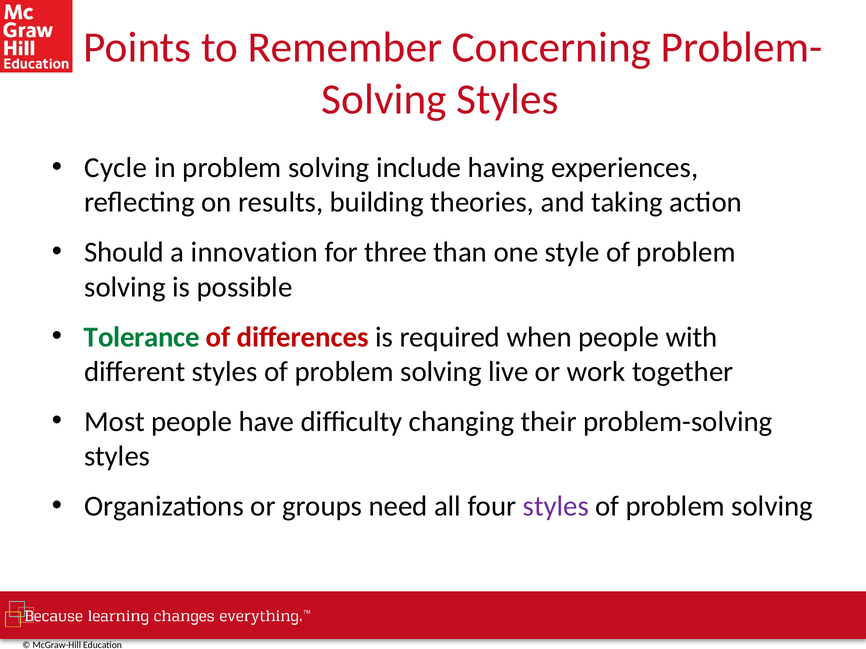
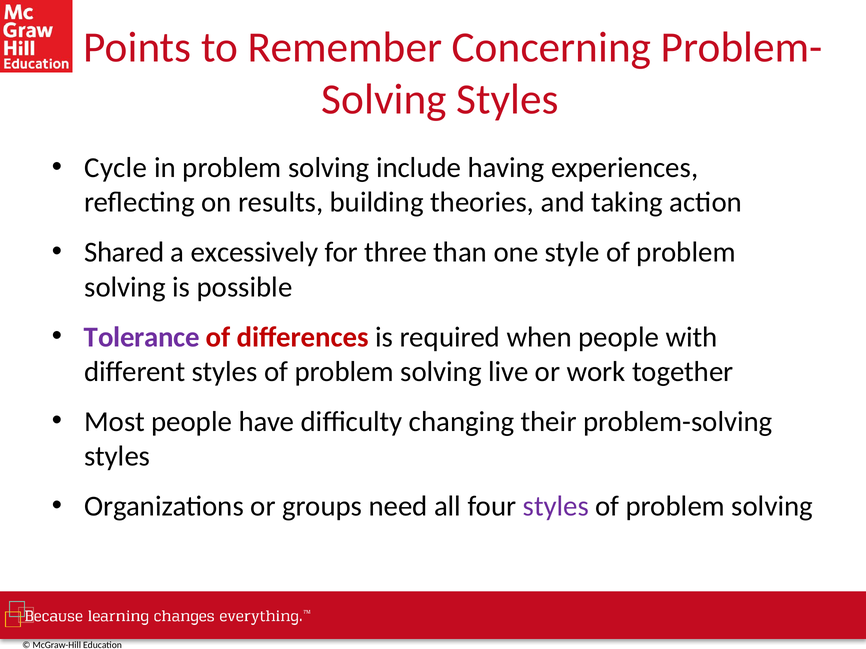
Should: Should -> Shared (124, 253)
innovation: innovation -> excessively (254, 253)
Tolerance colour: green -> purple (142, 337)
